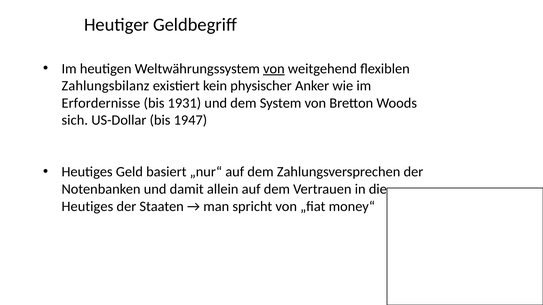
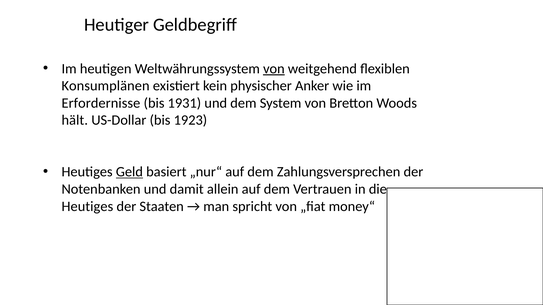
Zahlungsbilanz: Zahlungsbilanz -> Konsumplänen (106, 86)
sich: sich -> hält (75, 120)
1947: 1947 -> 1923 (190, 120)
Geld underline: none -> present (129, 172)
